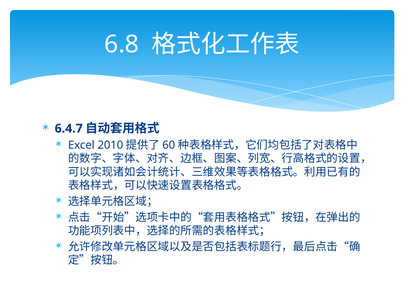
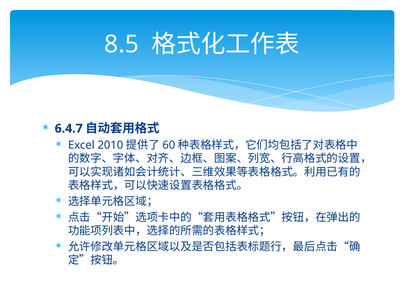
6.8: 6.8 -> 8.5 (122, 44)
